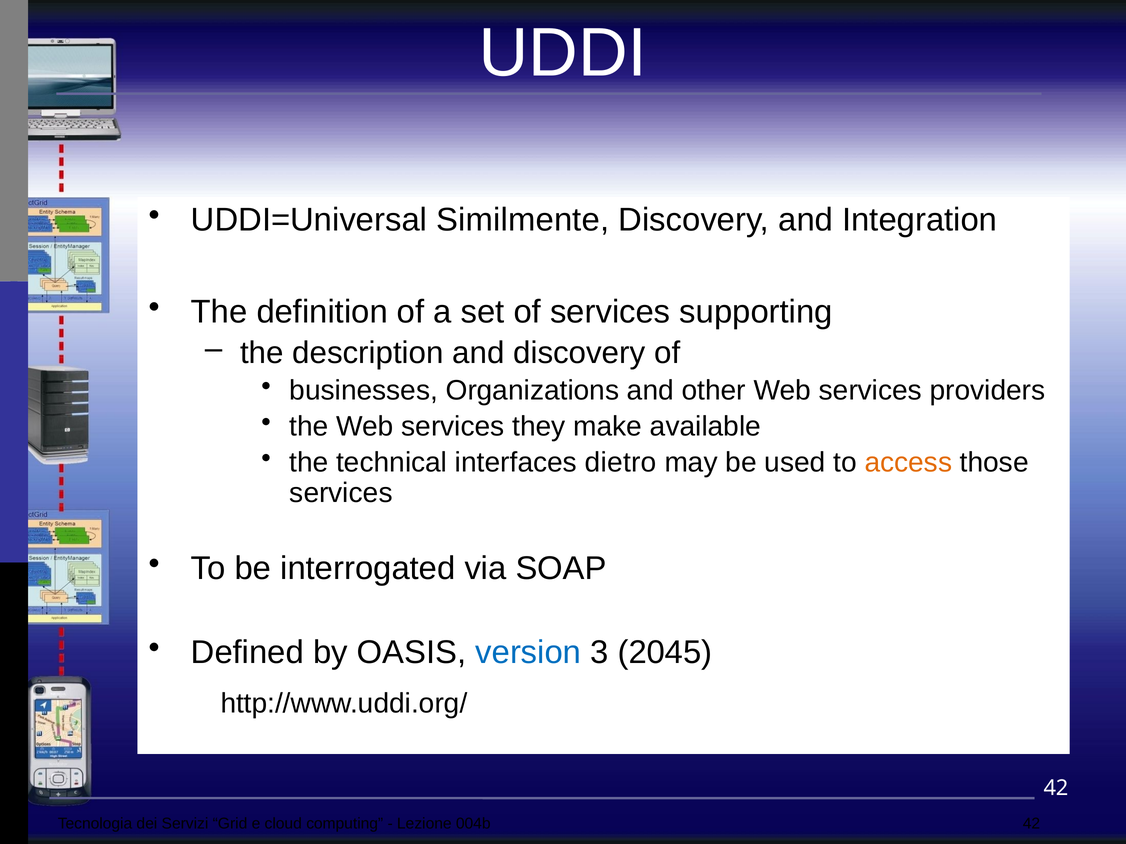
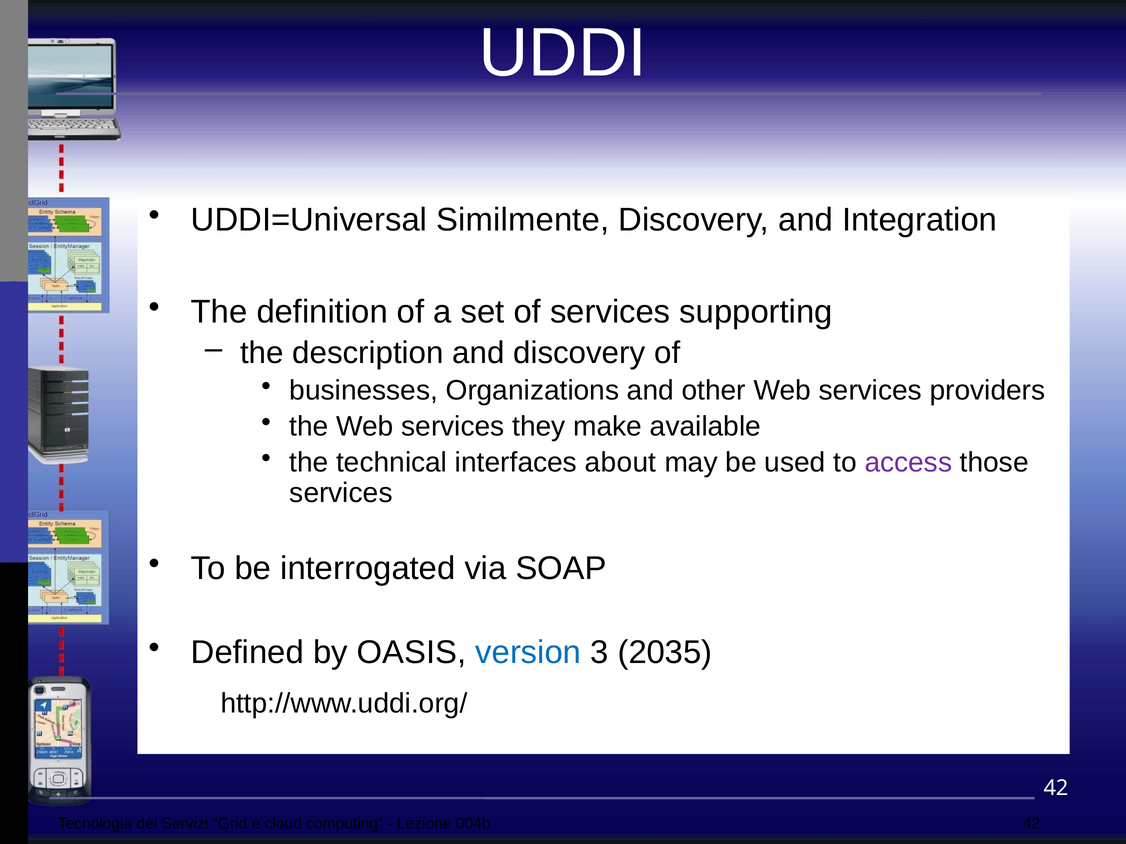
dietro: dietro -> about (621, 463)
access colour: orange -> purple (908, 463)
2045: 2045 -> 2035 (665, 653)
